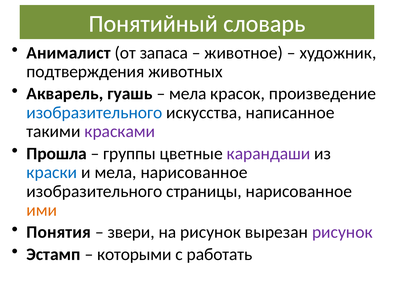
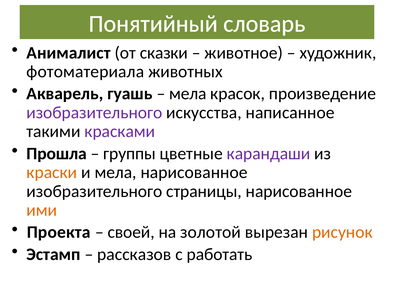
запаса: запаса -> сказки (164, 53)
подтверждения: подтверждения -> фотоматериала (85, 72)
изобразительного colour: blue -> purple (94, 113)
краски colour: blue -> orange (52, 173)
Понятия: Понятия -> Проекта (59, 233)
звери: звери -> своей (131, 233)
на рисунок: рисунок -> золотой (211, 233)
рисунок colour: purple -> orange (342, 233)
которыми: которыми -> рассказов (134, 255)
